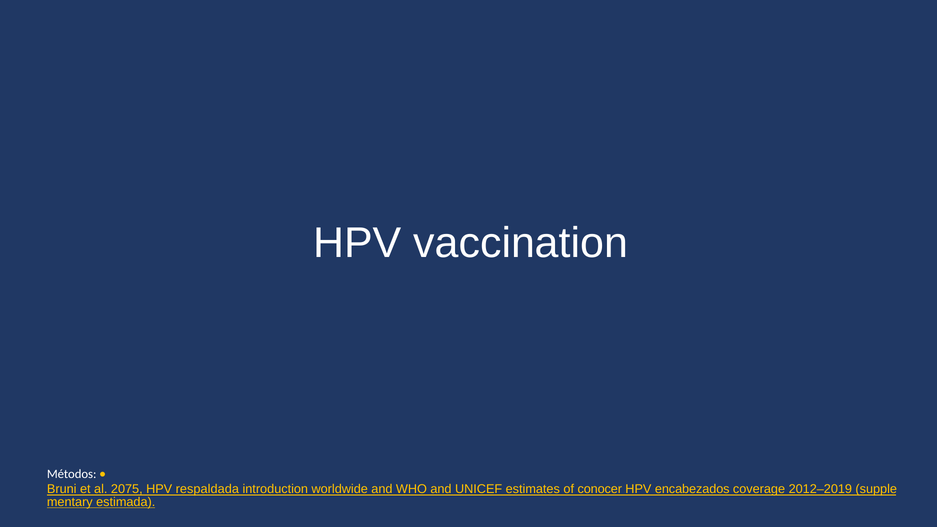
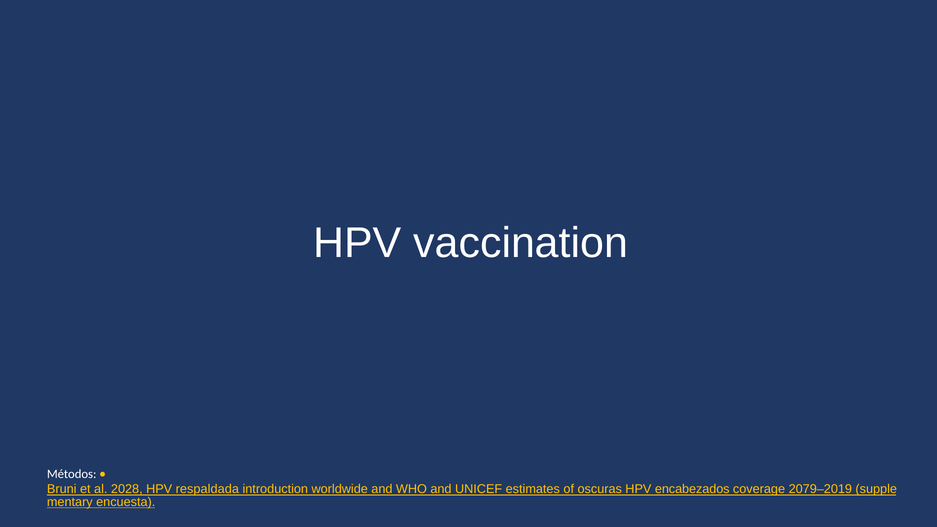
2075: 2075 -> 2028 (127, 489)
conocer: conocer -> oscuras (600, 489)
2012–2019: 2012–2019 -> 2079–2019 (820, 489)
estimada: estimada -> encuesta (126, 502)
